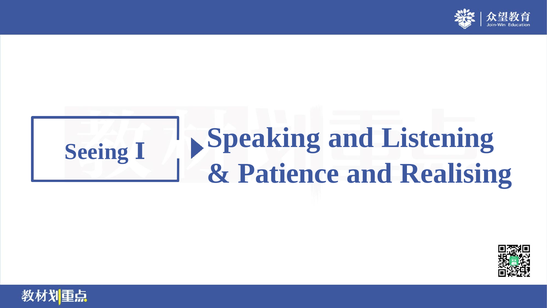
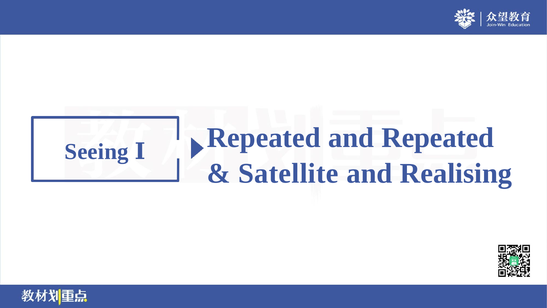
Ⅰ Speaking: Speaking -> Repeated (264, 137)
and Listening: Listening -> Repeated (438, 137)
Patience: Patience -> Satellite (288, 173)
